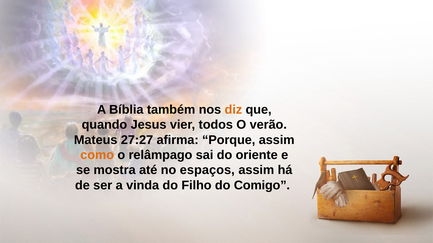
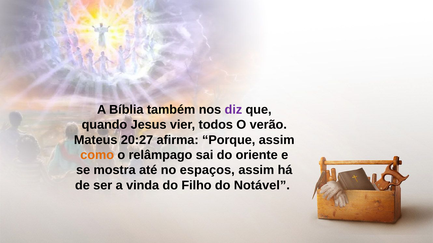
diz colour: orange -> purple (233, 110)
27:27: 27:27 -> 20:27 (137, 140)
Comigo: Comigo -> Notável (262, 186)
